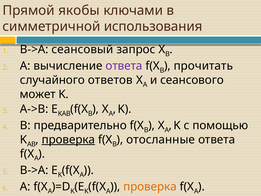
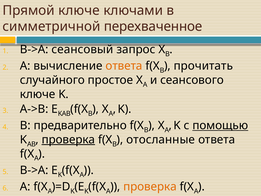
Прямой якобы: якобы -> ключе (79, 10)
использования: использования -> перехваченное (153, 27)
ответа colour: purple -> orange (124, 66)
ответов: ответов -> простое (110, 80)
может: может -> ключе (38, 94)
помощью underline: none -> present (220, 125)
